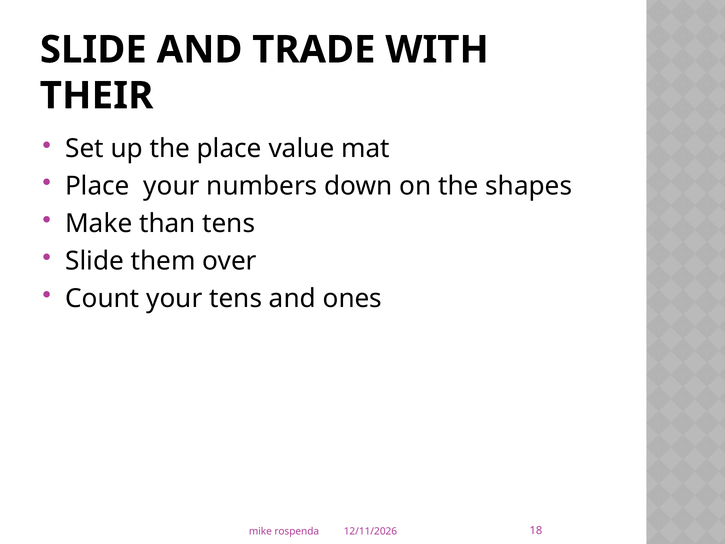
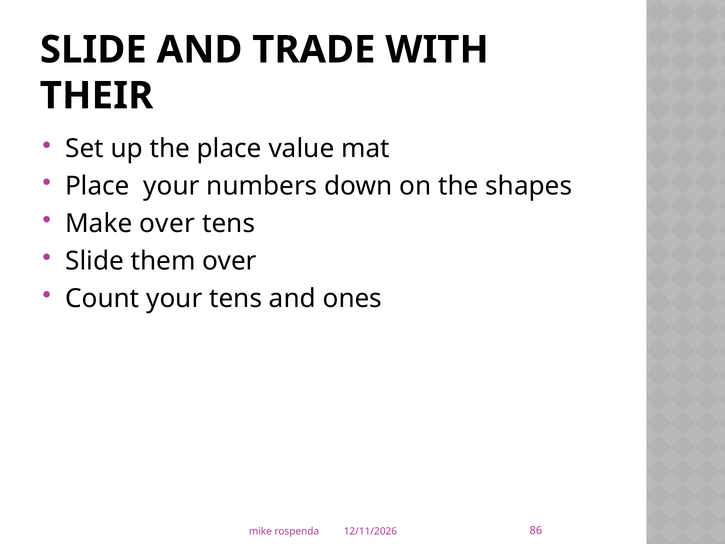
Make than: than -> over (167, 224)
18: 18 -> 86 (536, 530)
